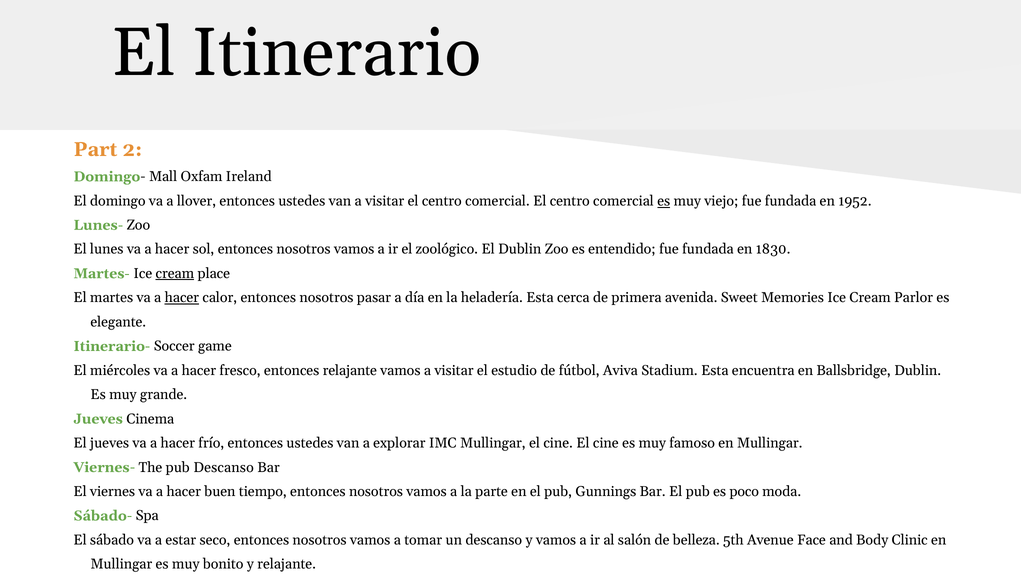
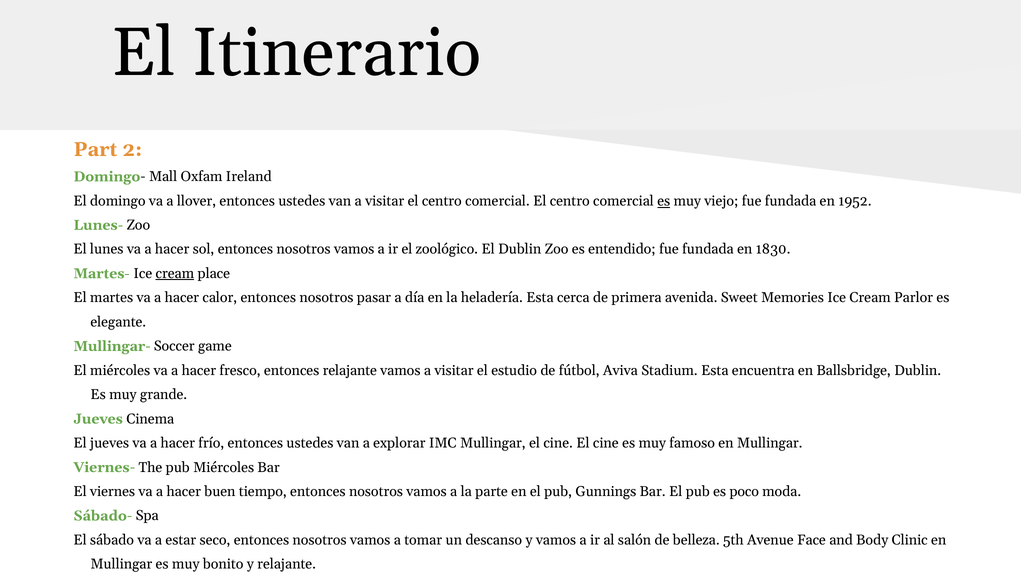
hacer underline: present -> none (182, 297)
Itinerario-: Itinerario- -> Mullingar- (112, 346)
pub Descanso: Descanso -> Miércoles (224, 467)
